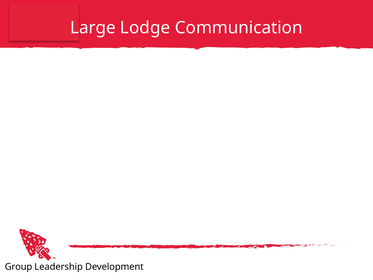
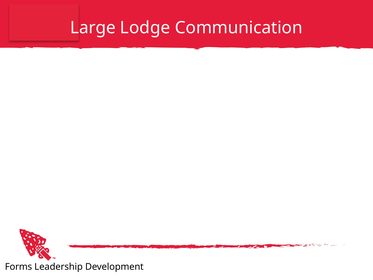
Group: Group -> Forms (18, 267)
